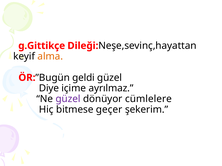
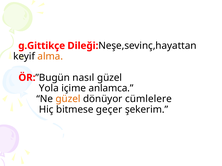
geldi: geldi -> nasıl (83, 78)
Diye: Diye -> Yola (49, 89)
ayrılmaz: ayrılmaz -> anlamca (111, 89)
güzel colour: purple -> orange (68, 99)
